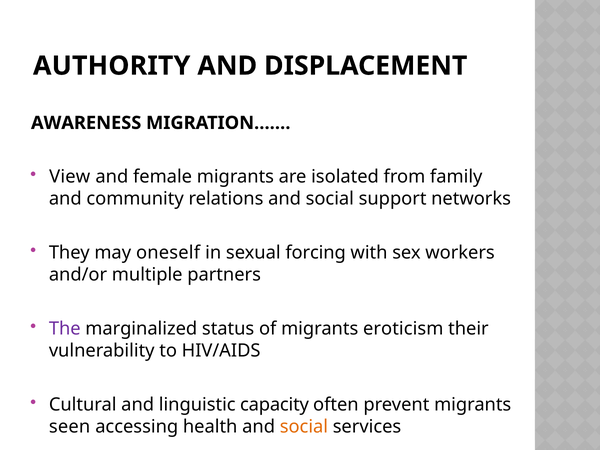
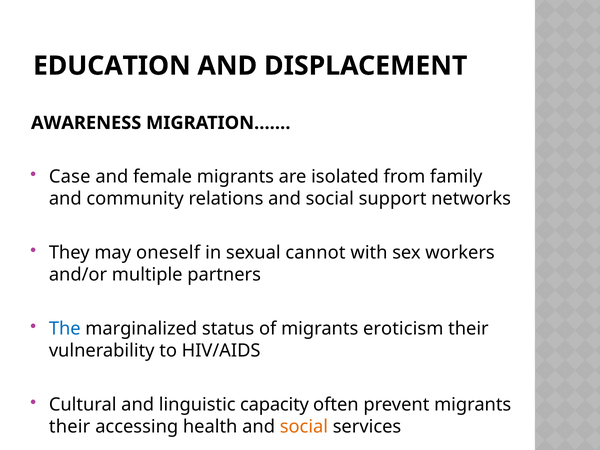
AUTHORITY: AUTHORITY -> EDUCATION (112, 66)
View: View -> Case (70, 177)
forcing: forcing -> cannot (316, 253)
The colour: purple -> blue (65, 329)
seen: seen -> their (70, 427)
